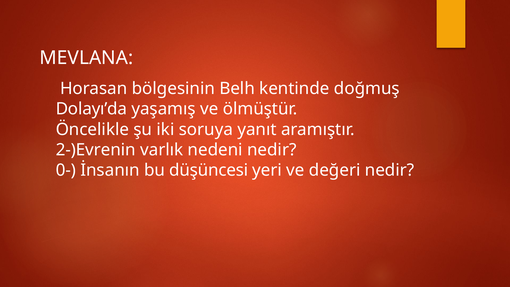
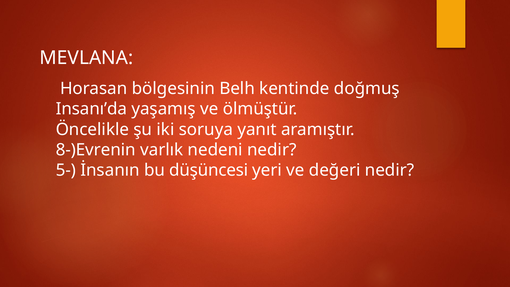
Dolayı’da: Dolayı’da -> Insanı’da (91, 109)
2-)Evrenin: 2-)Evrenin -> 8-)Evrenin (96, 150)
0-: 0- -> 5- (66, 170)
